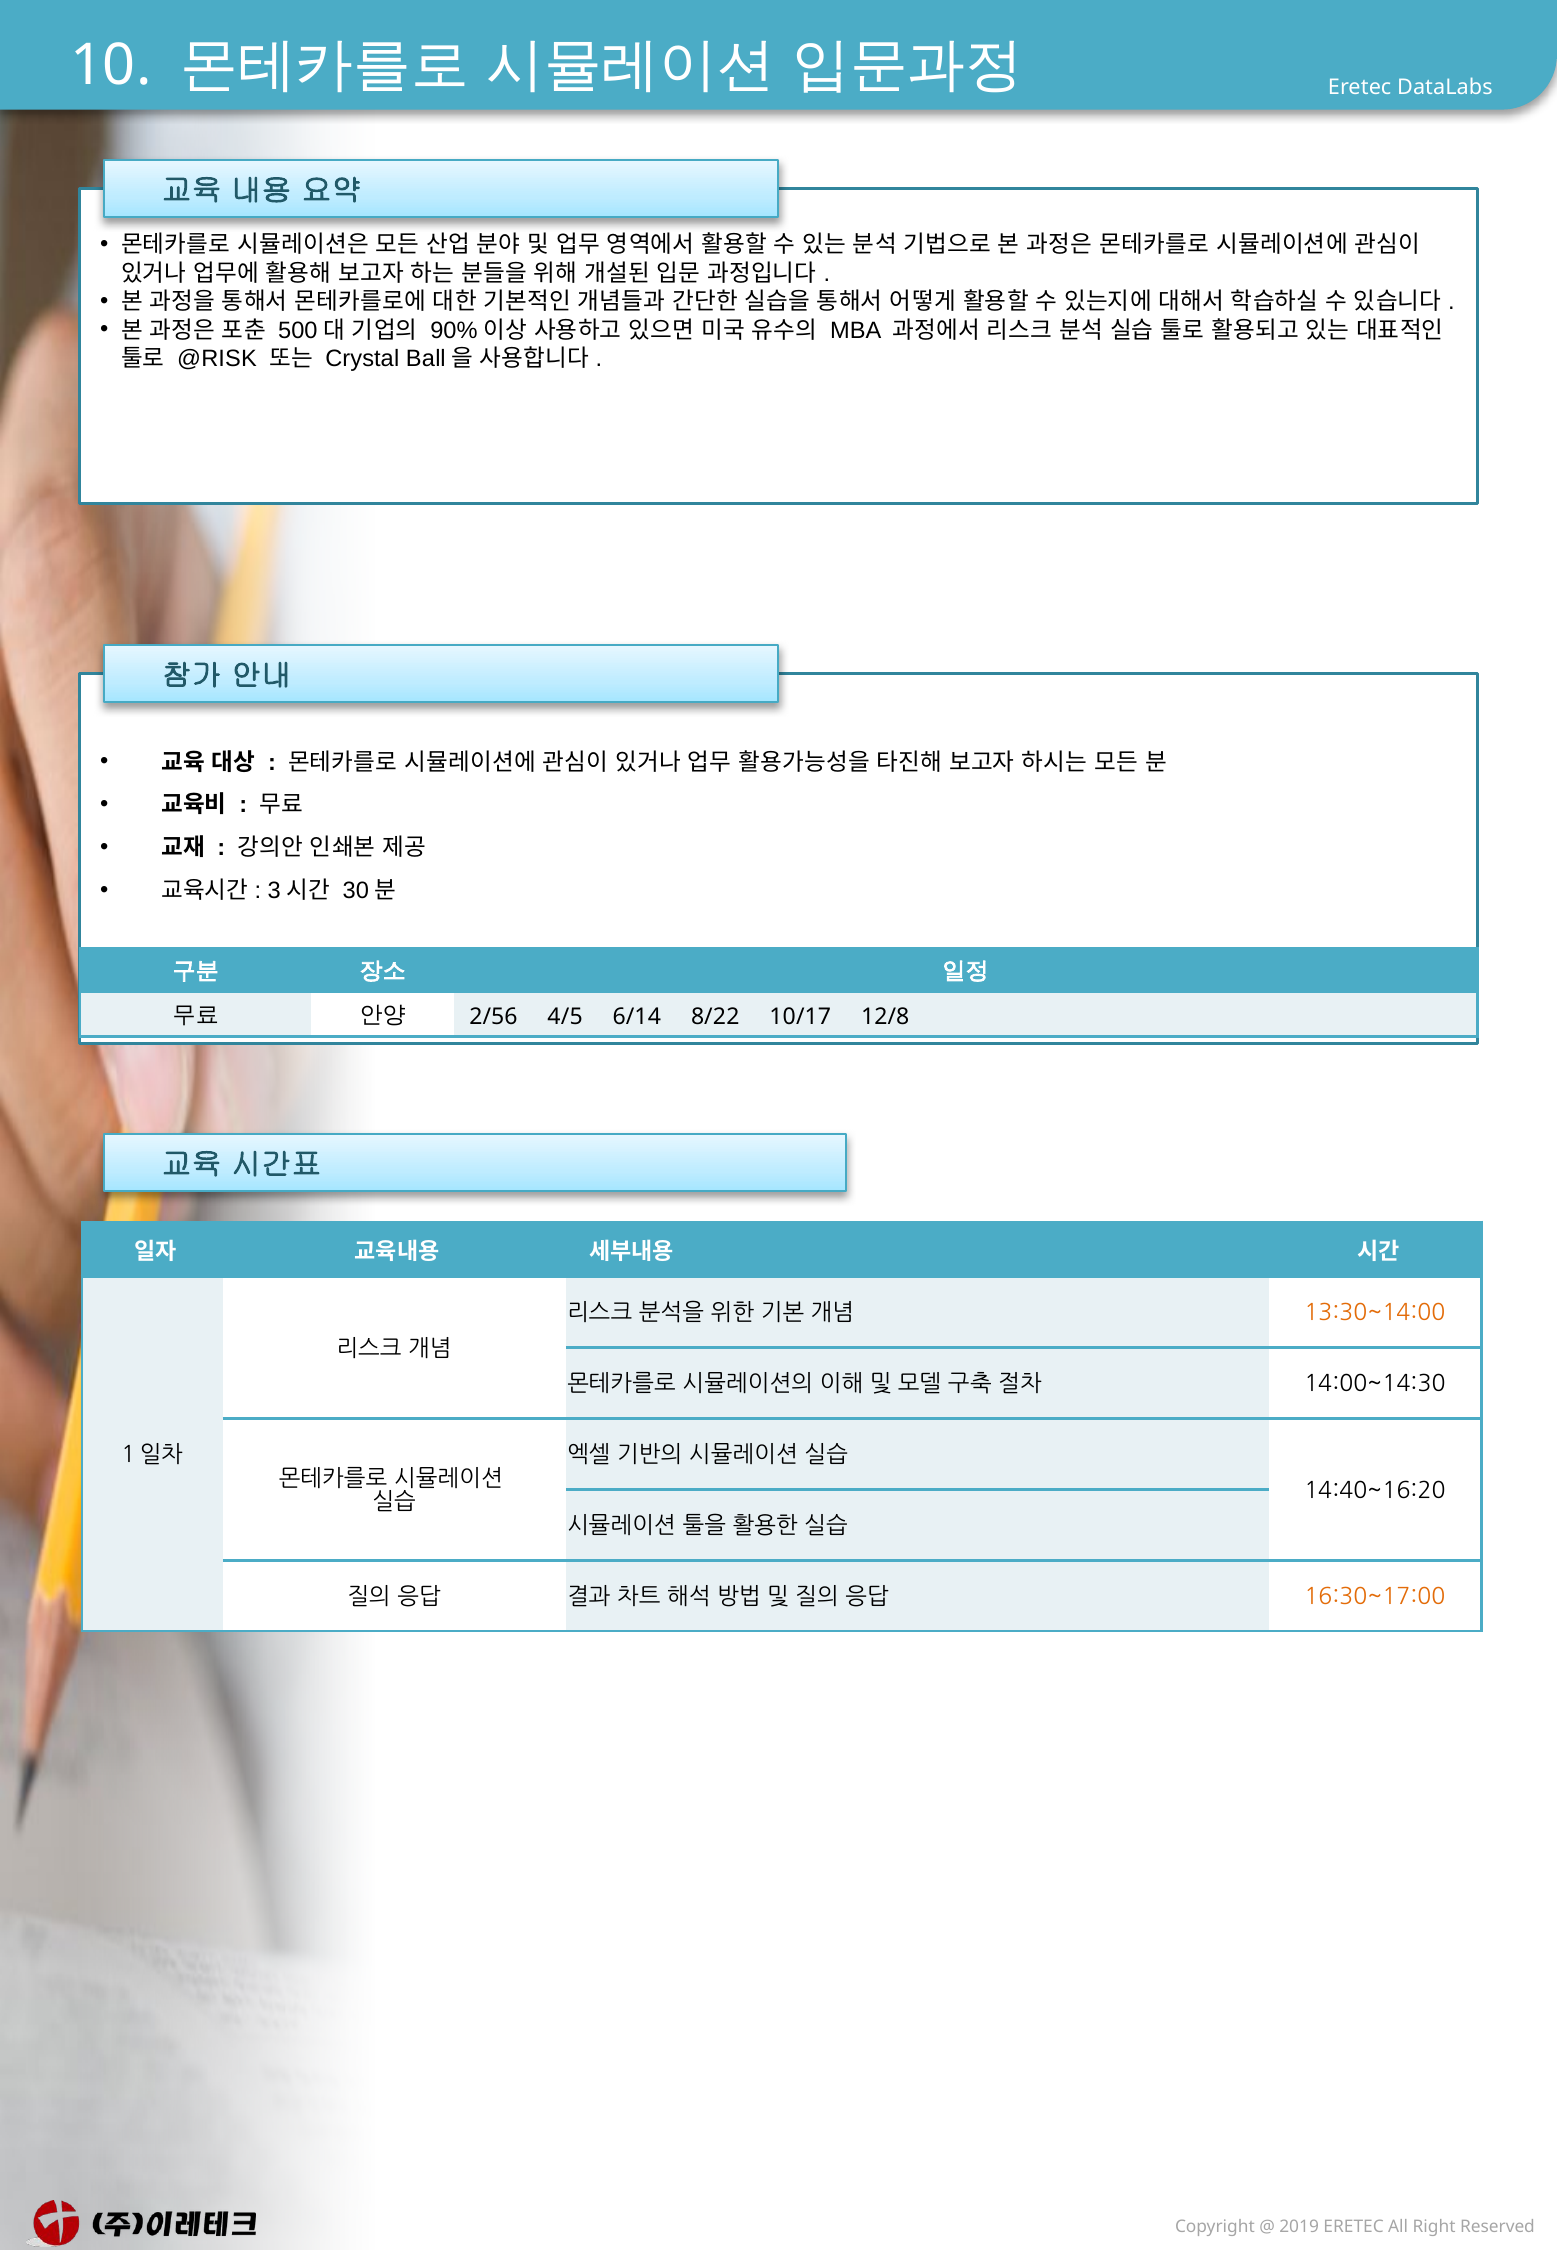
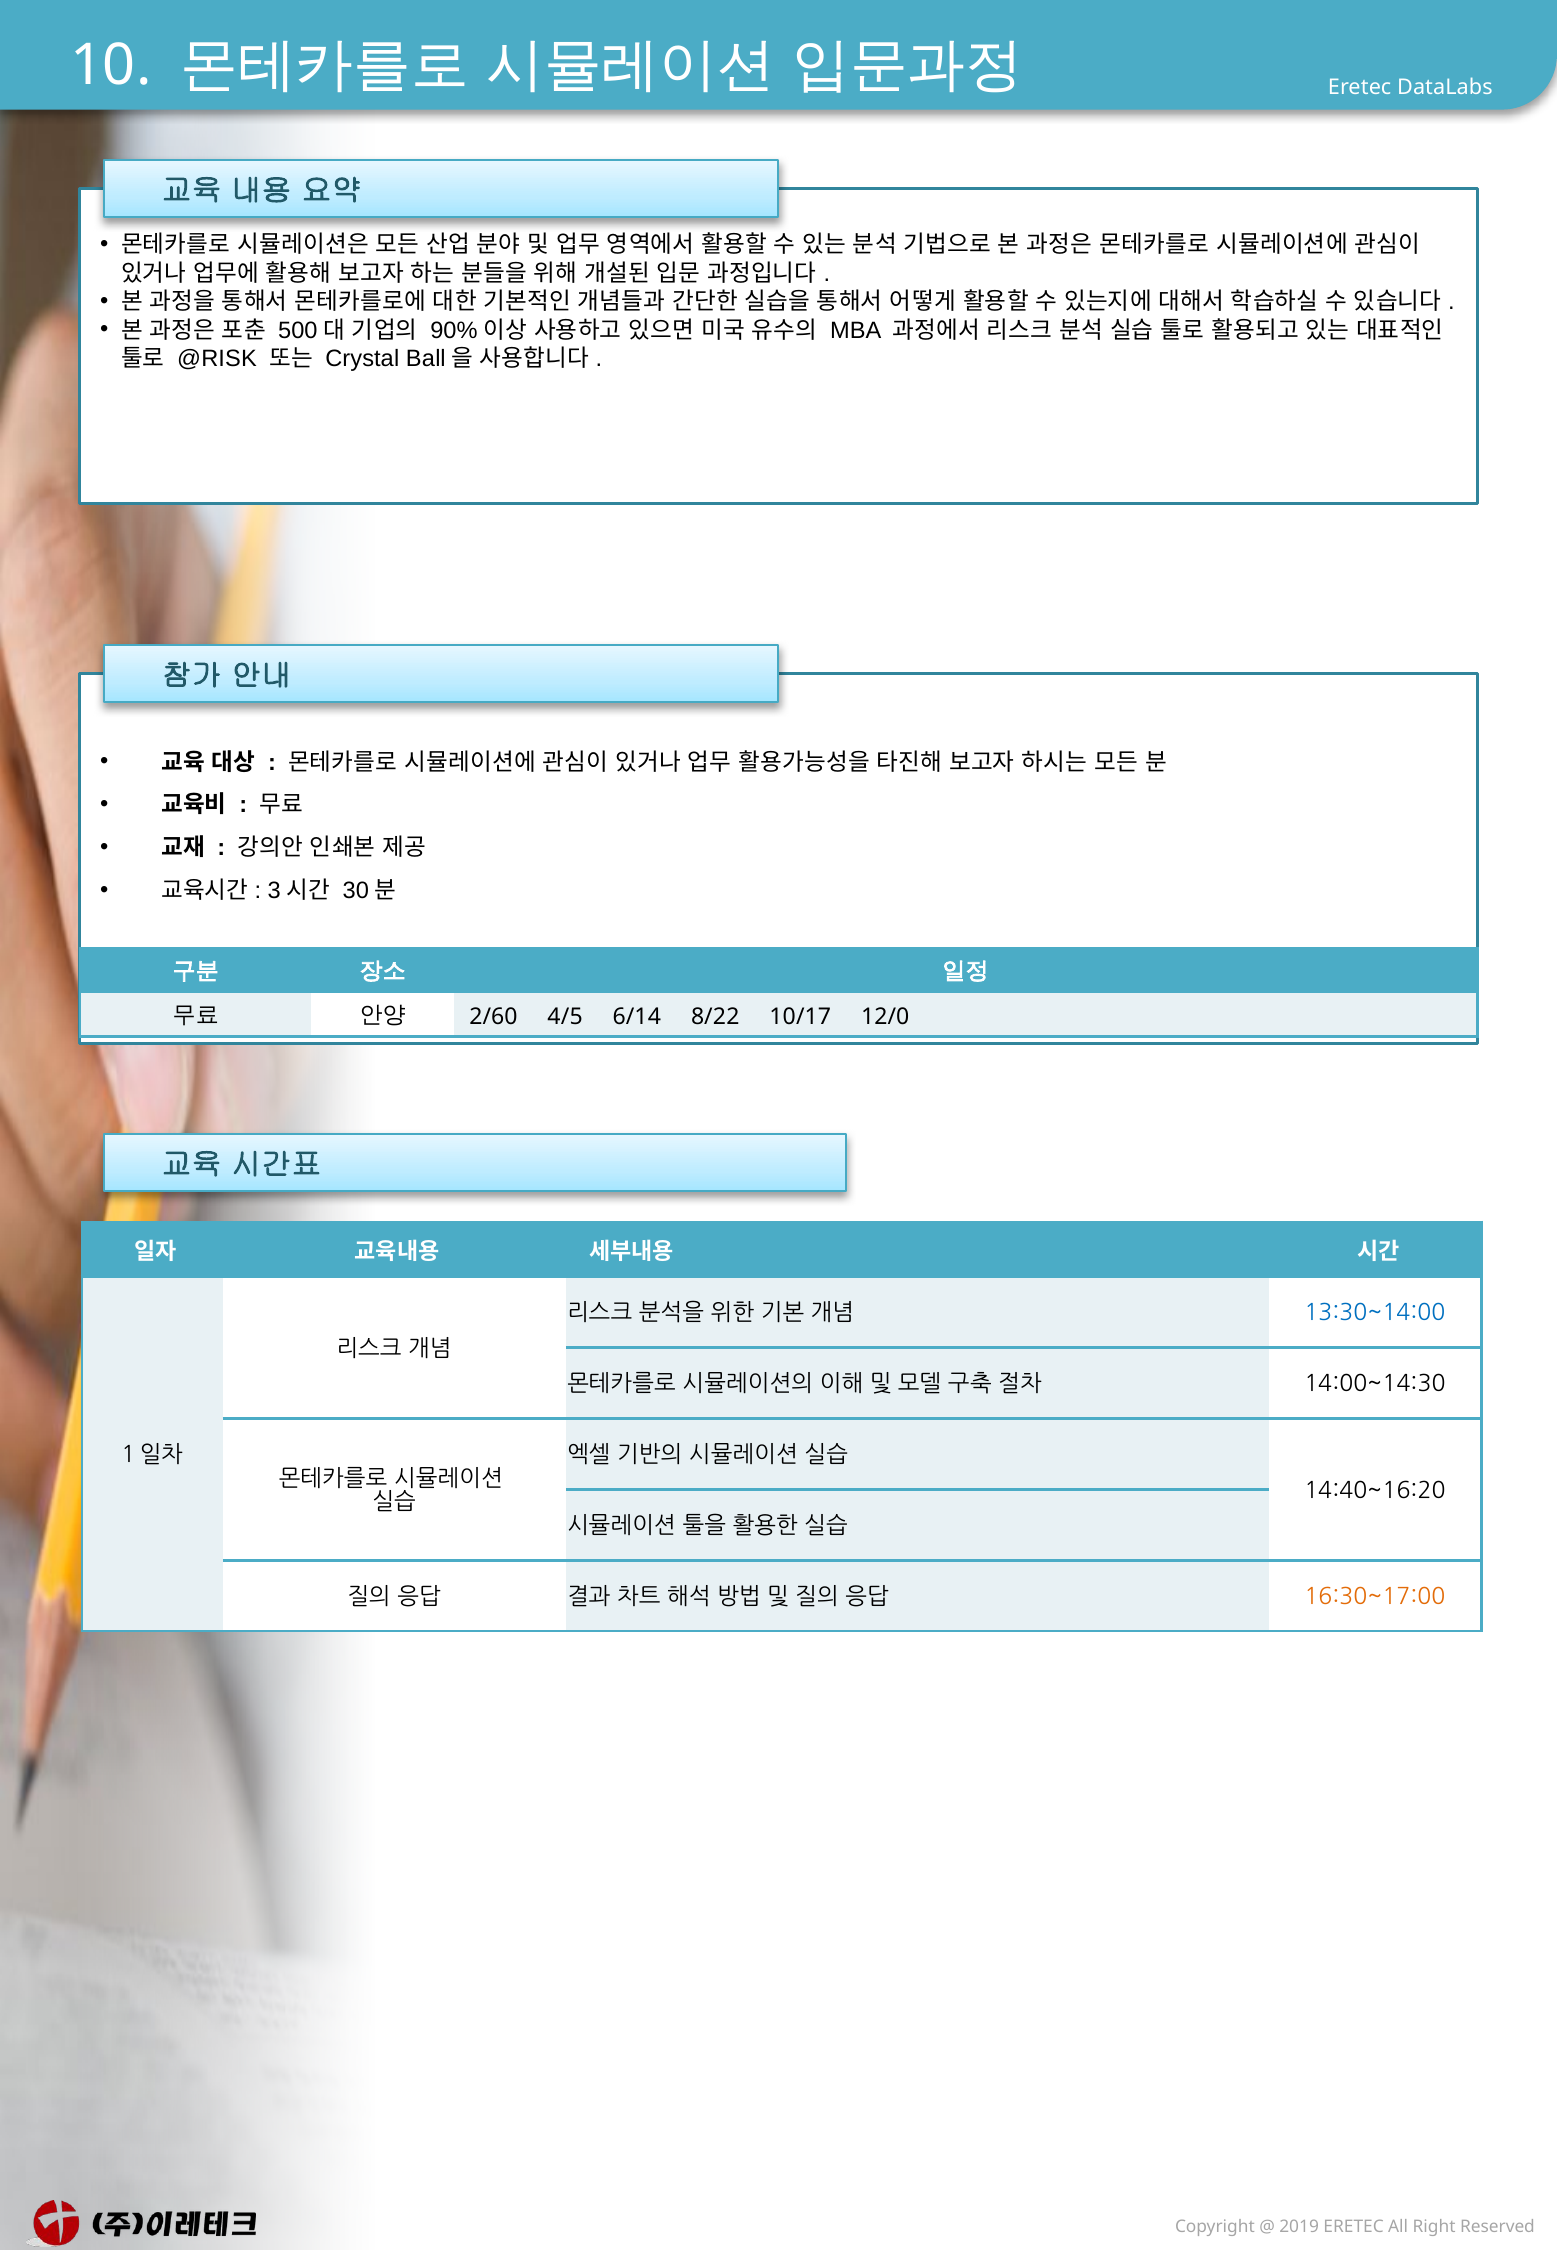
2/56: 2/56 -> 2/60 (493, 1017)
12/8: 12/8 -> 12/0 (885, 1017)
13:30~14:00 colour: orange -> blue (1375, 1312)
